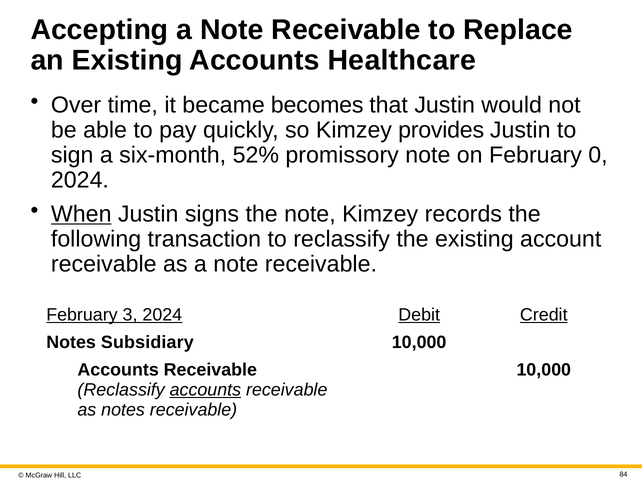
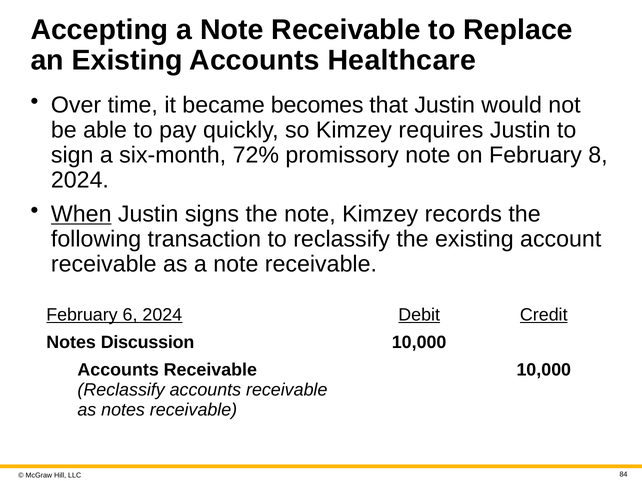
provides: provides -> requires (441, 130)
52%: 52% -> 72% (256, 155)
0: 0 -> 8 (598, 155)
3: 3 -> 6 (130, 315)
Subsidiary: Subsidiary -> Discussion (148, 343)
accounts underline: present -> none (205, 390)
